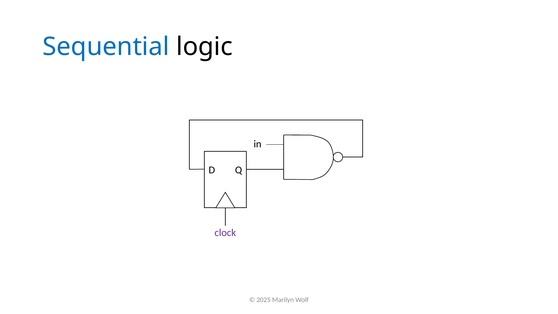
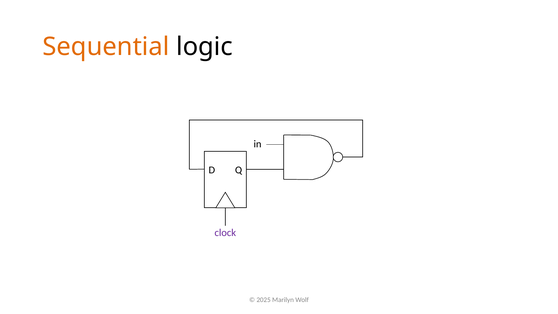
Sequential colour: blue -> orange (106, 47)
